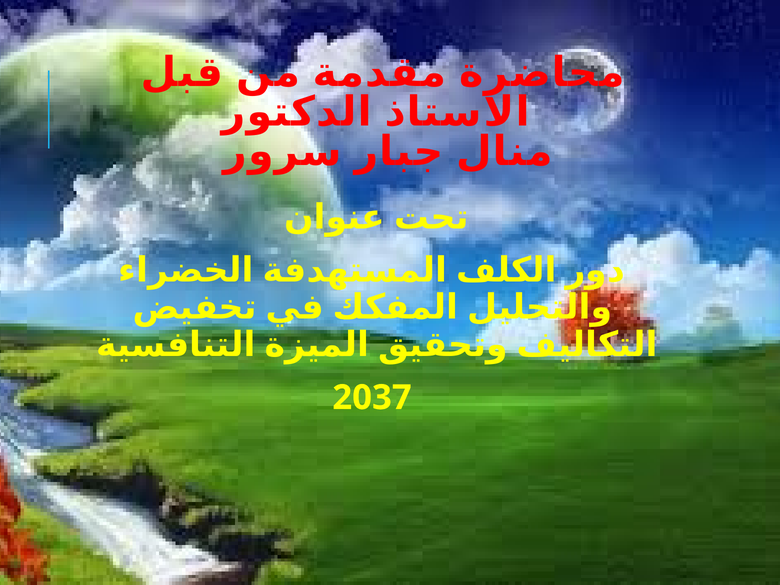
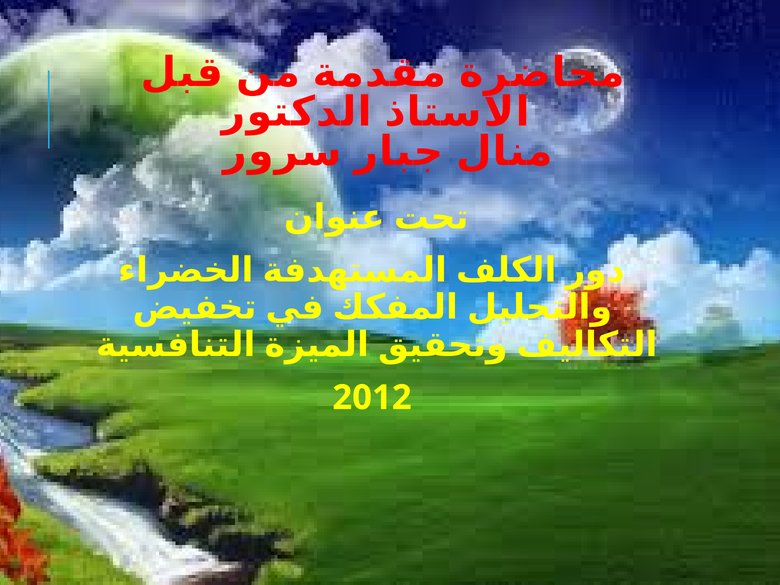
2037: 2037 -> 2012 (372, 398)
